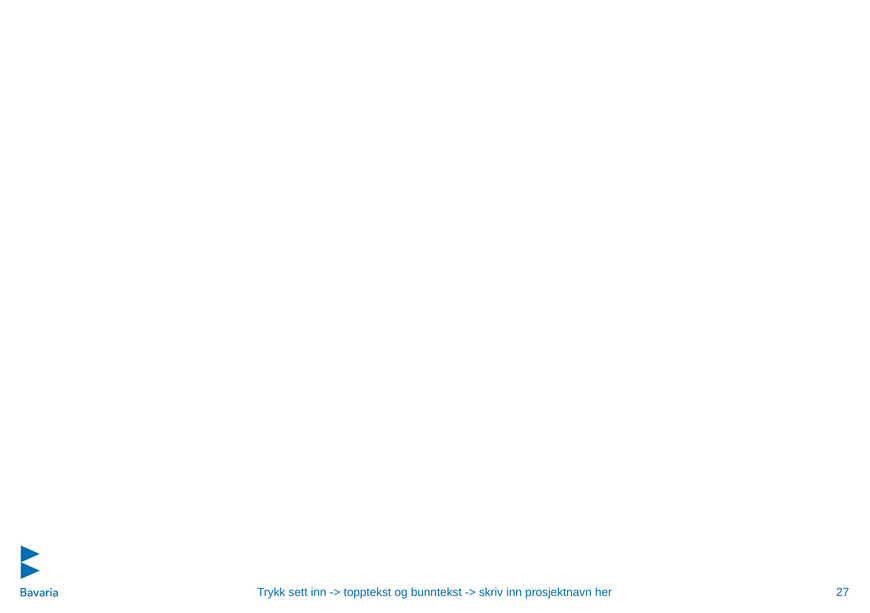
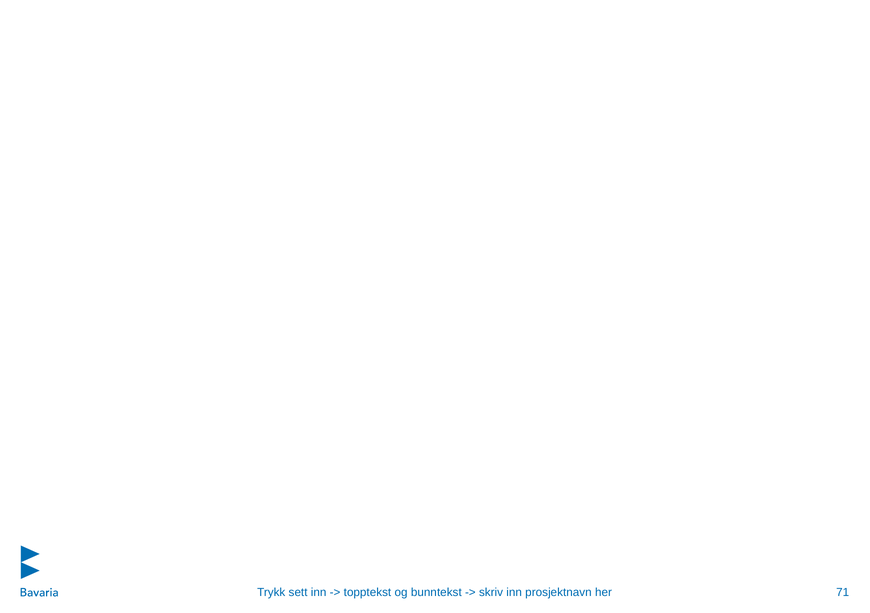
27: 27 -> 71 (843, 593)
